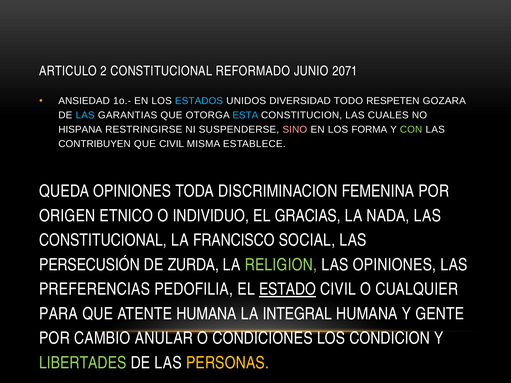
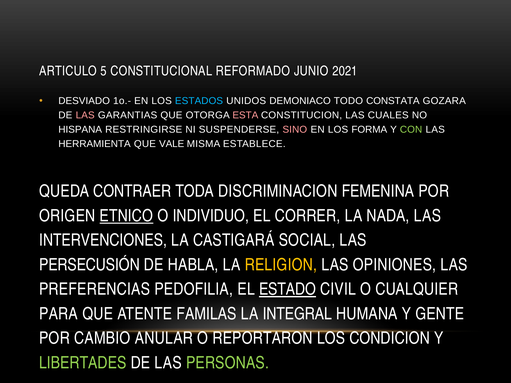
2: 2 -> 5 (104, 71)
2071: 2071 -> 2021 (345, 71)
ANSIEDAD: ANSIEDAD -> DESVIADO (84, 101)
DIVERSIDAD: DIVERSIDAD -> DEMONIACO (300, 101)
RESPETEN: RESPETEN -> CONSTATA (393, 101)
LAS colour: light blue -> pink (85, 115)
ESTA colour: light blue -> pink (245, 115)
CONTRIBUYEN: CONTRIBUYEN -> HERRAMIENTA (95, 144)
QUE CIVIL: CIVIL -> VALE (172, 144)
QUEDA OPINIONES: OPINIONES -> CONTRAER (132, 191)
ETNICO underline: none -> present (126, 216)
GRACIAS: GRACIAS -> CORRER (308, 216)
CONSTITUCIONAL: CONSTITUCIONAL -> INTERVENCIONES (103, 240)
FRANCISCO: FRANCISCO -> CASTIGARÁ (234, 240)
ZURDA: ZURDA -> HABLA (193, 265)
RELIGION colour: light green -> yellow (281, 265)
ATENTE HUMANA: HUMANA -> FAMILAS (206, 314)
CONDICIONES: CONDICIONES -> REPORTARON (263, 339)
PERSONAS colour: yellow -> light green (228, 363)
